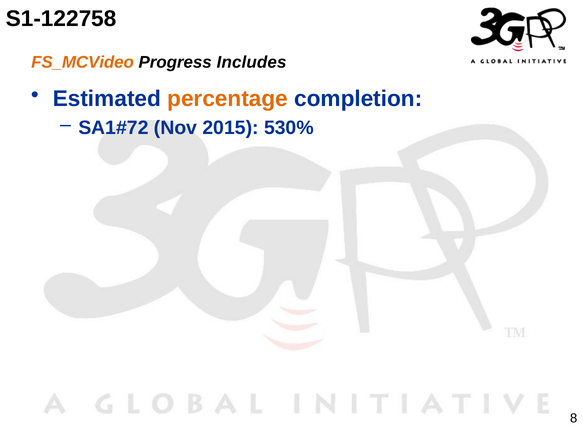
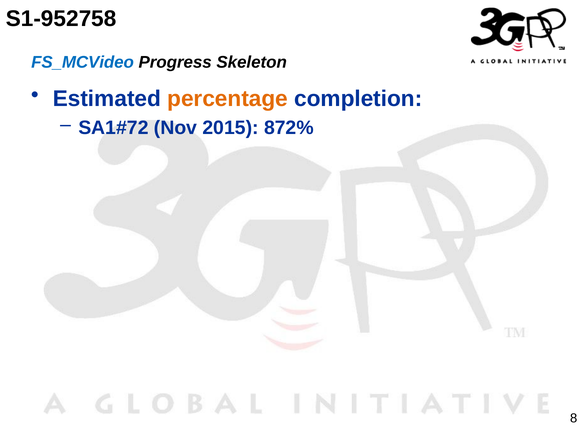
S1-122758: S1-122758 -> S1-952758 (61, 19)
FS_MCVideo colour: orange -> blue (83, 62)
Includes: Includes -> Skeleton (252, 62)
530%: 530% -> 872% (289, 128)
